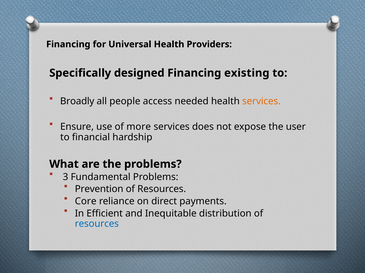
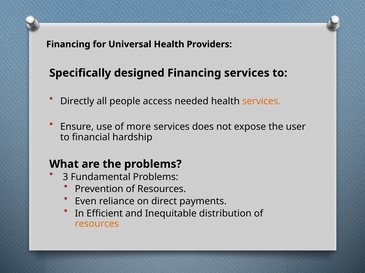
Financing existing: existing -> services (247, 73)
Broadly: Broadly -> Directly (77, 102)
Core: Core -> Even (86, 202)
resources colour: blue -> orange (97, 224)
